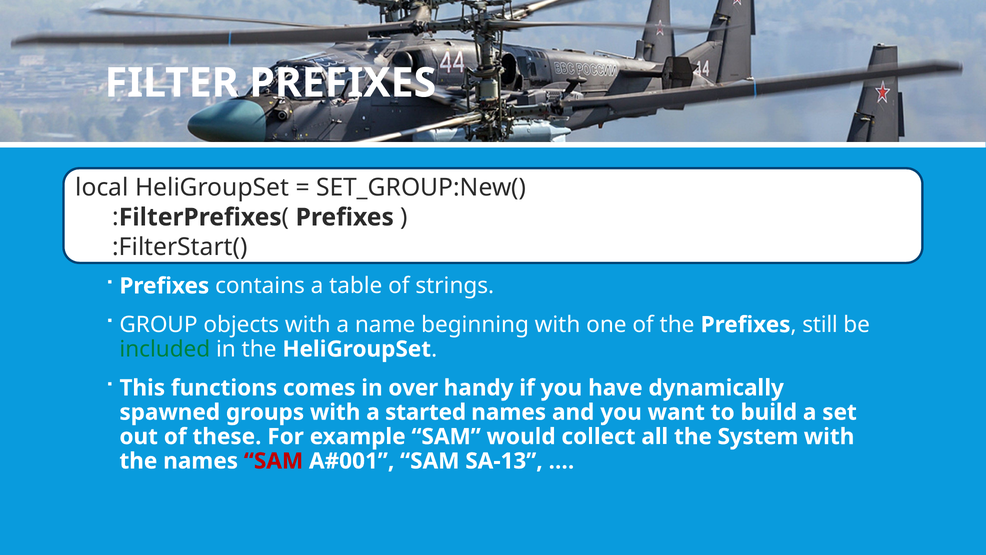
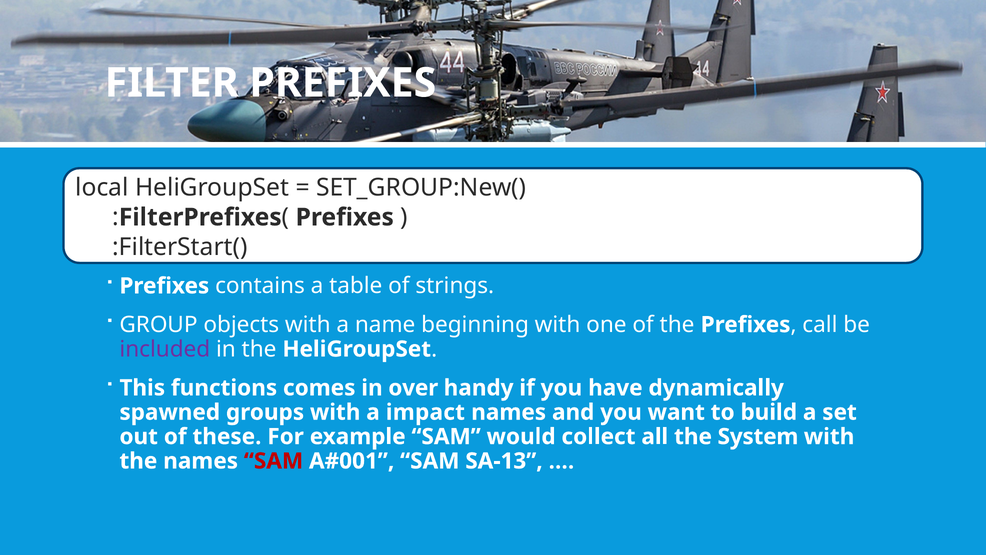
still: still -> call (820, 325)
included colour: green -> purple (165, 349)
started: started -> impact (425, 412)
